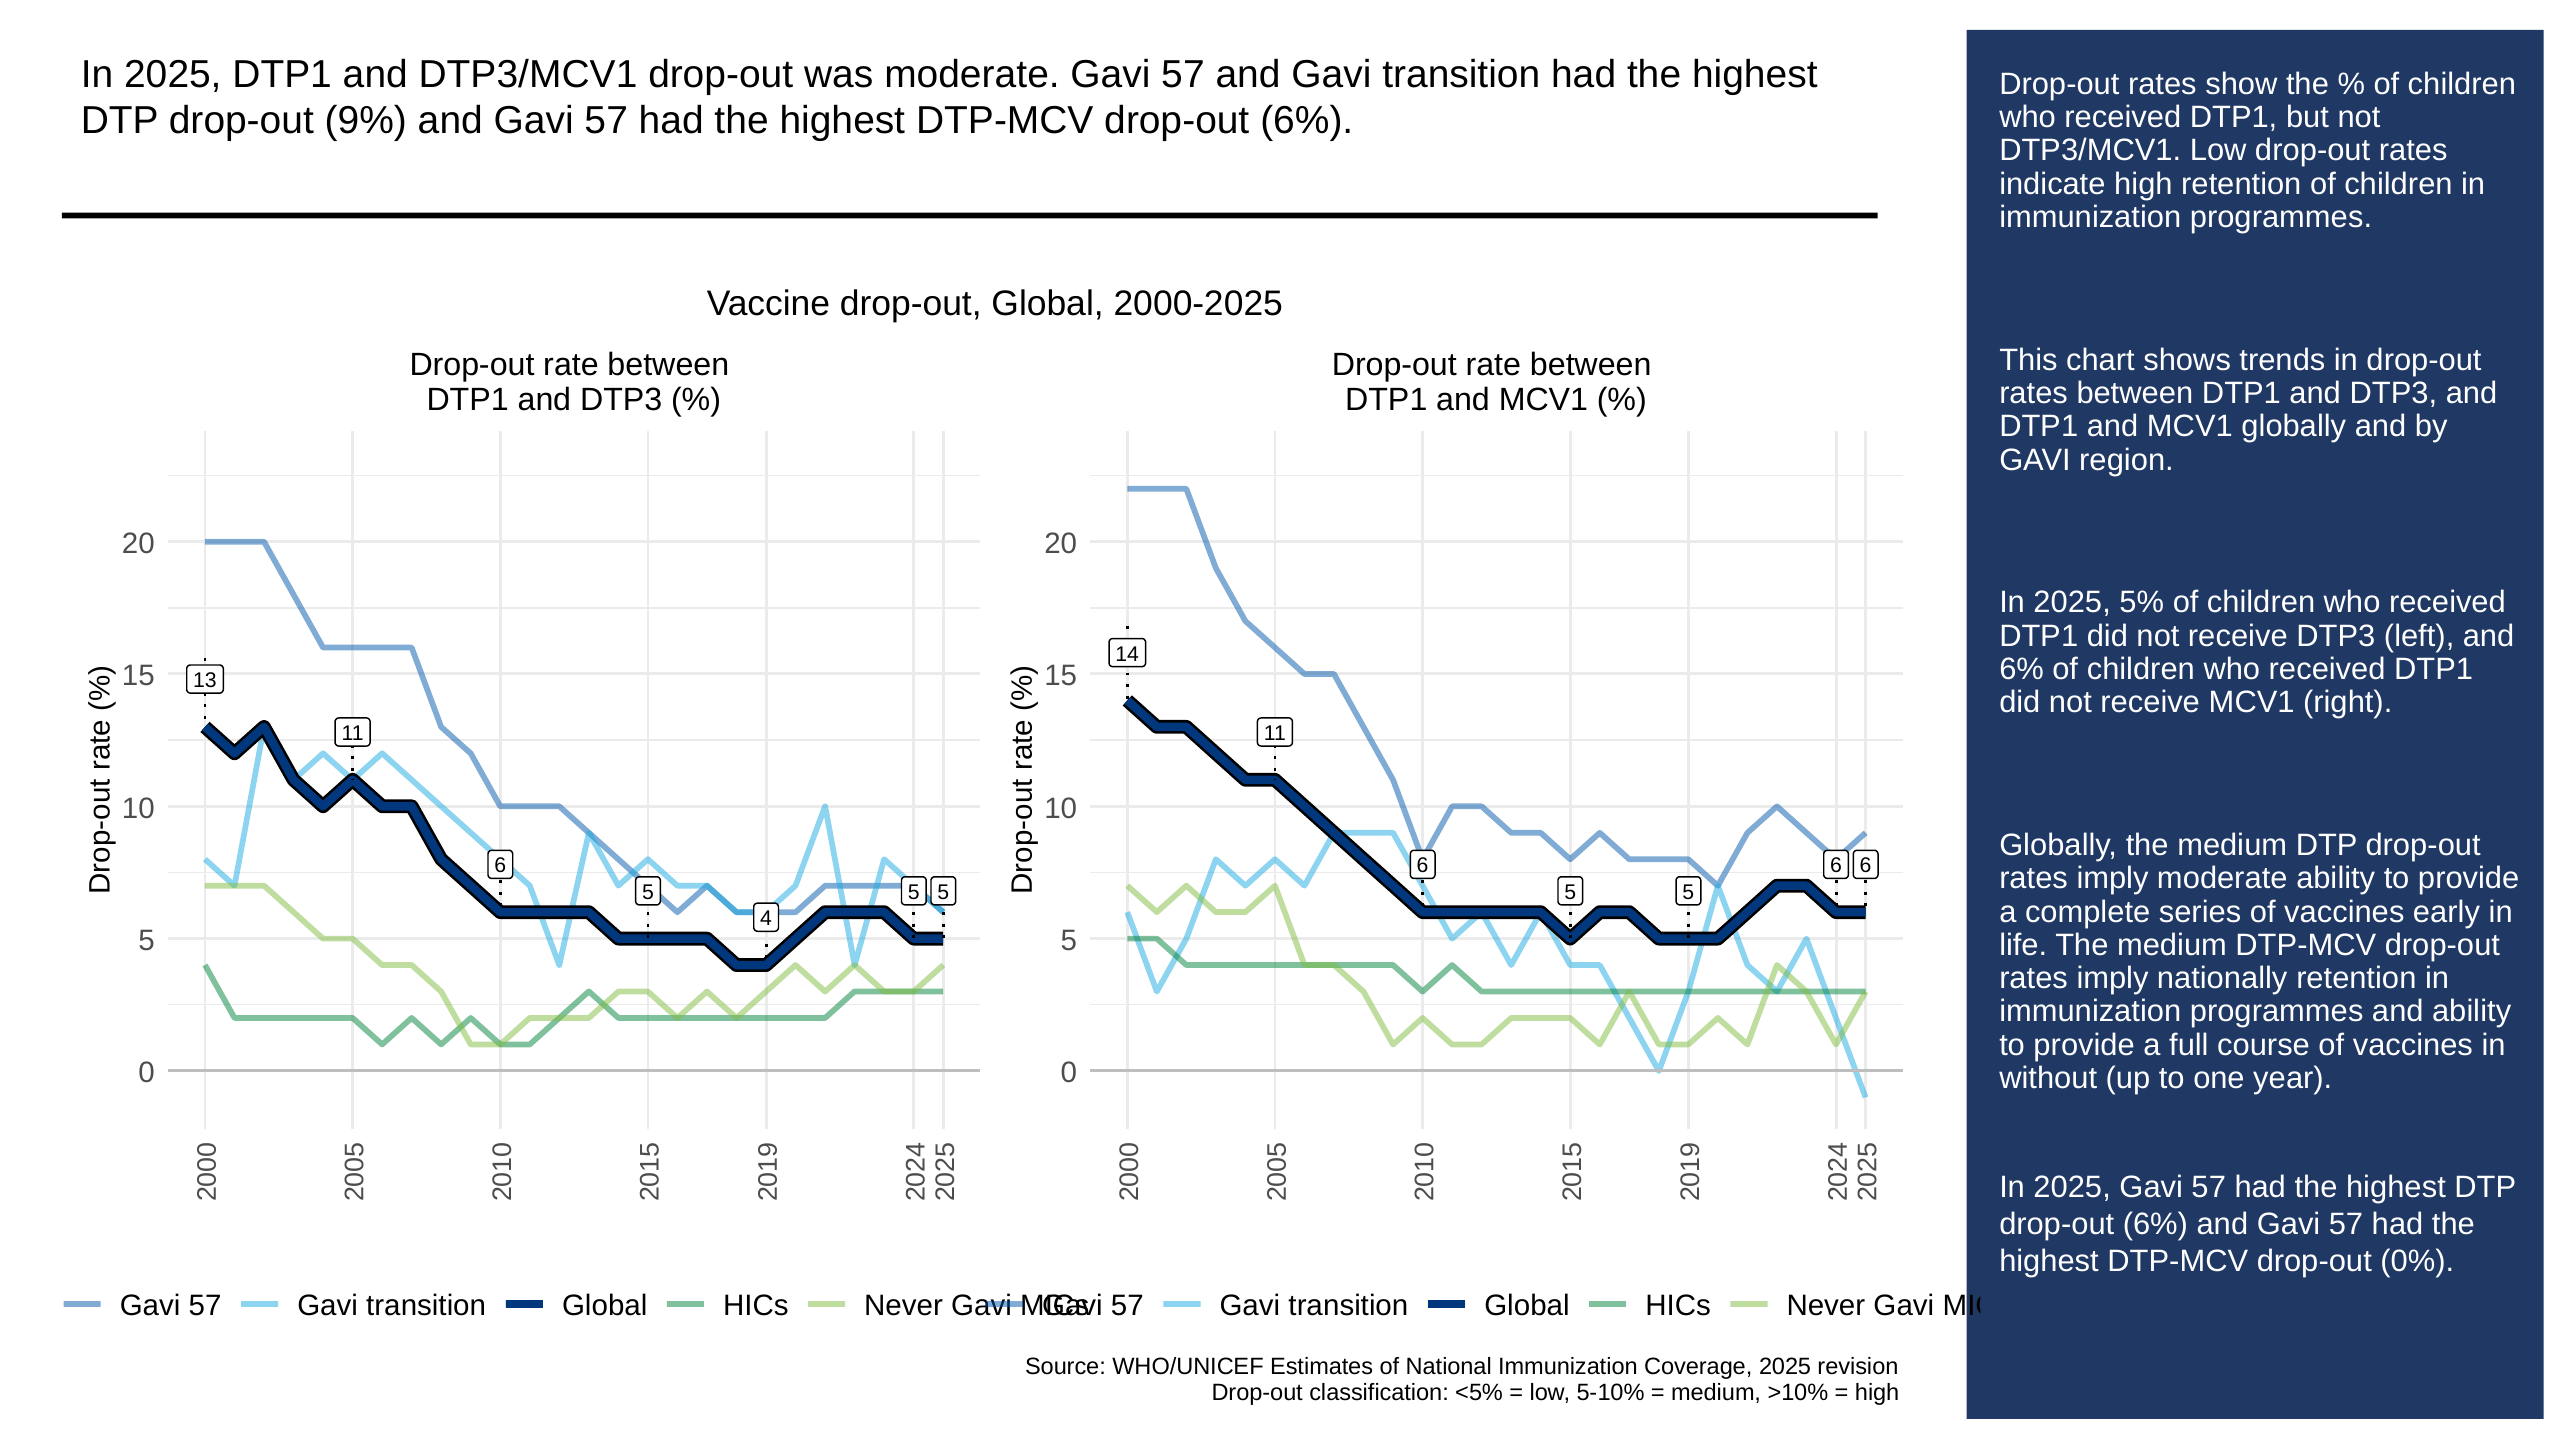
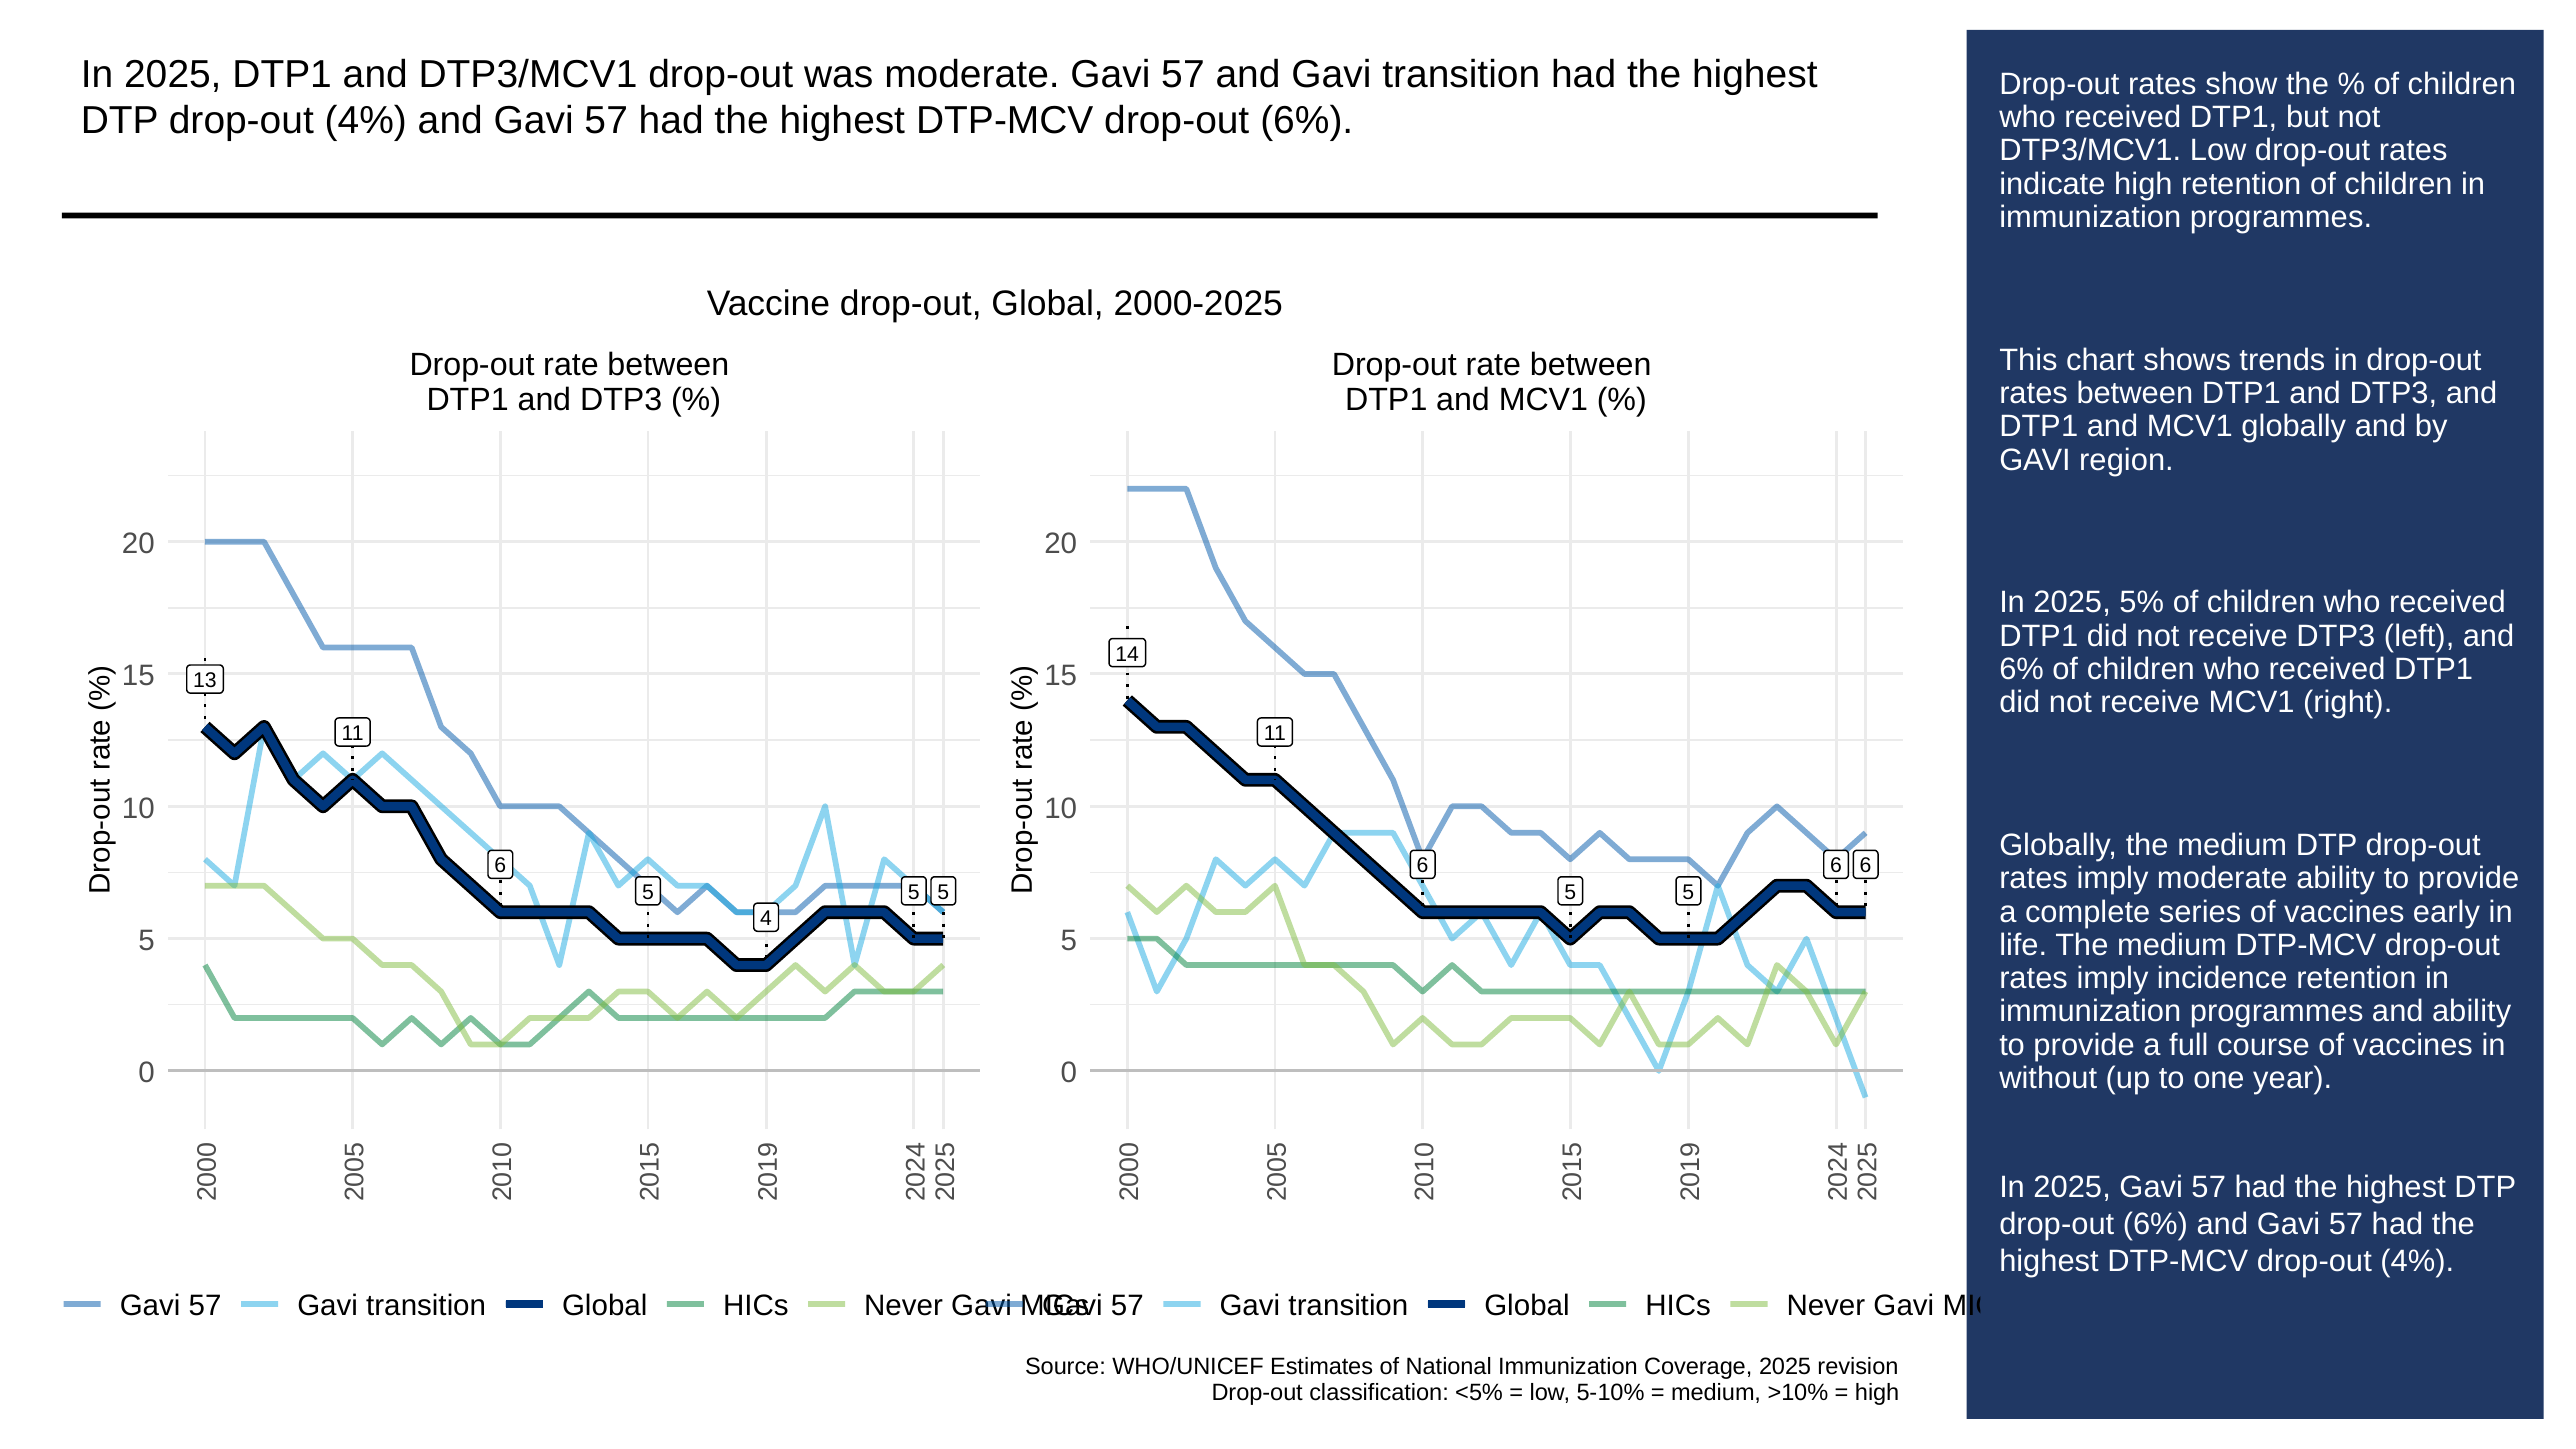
DTP drop-out 9%: 9% -> 4% (366, 121)
nationally: nationally -> incidence (2222, 978)
DTP-MCV drop-out 0%: 0% -> 4% (2417, 1261)
